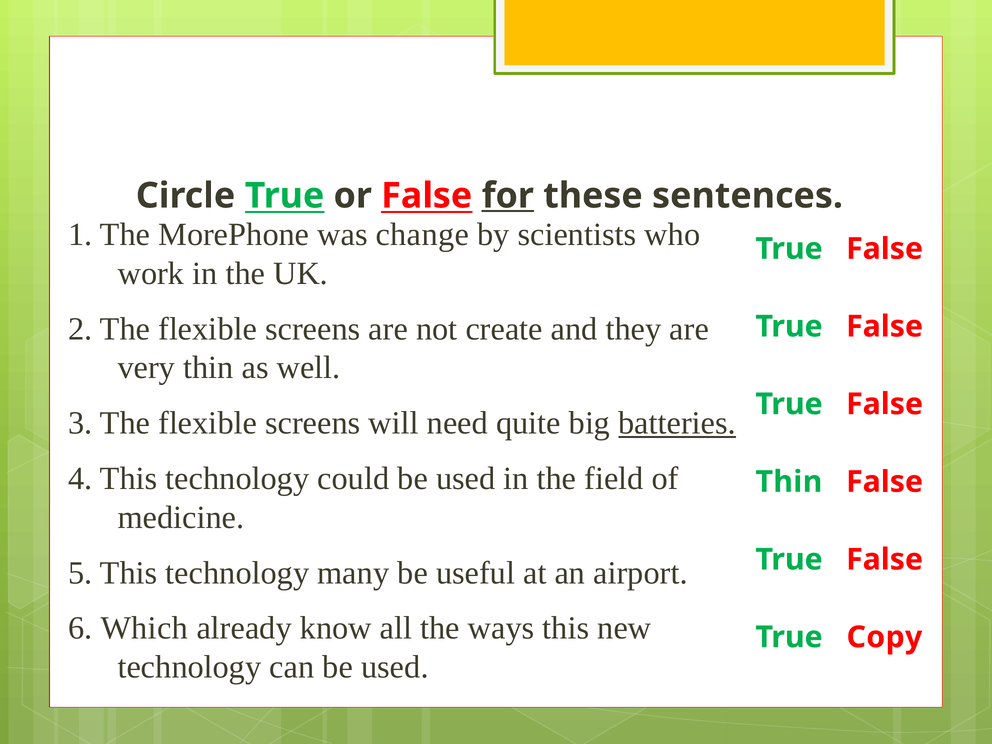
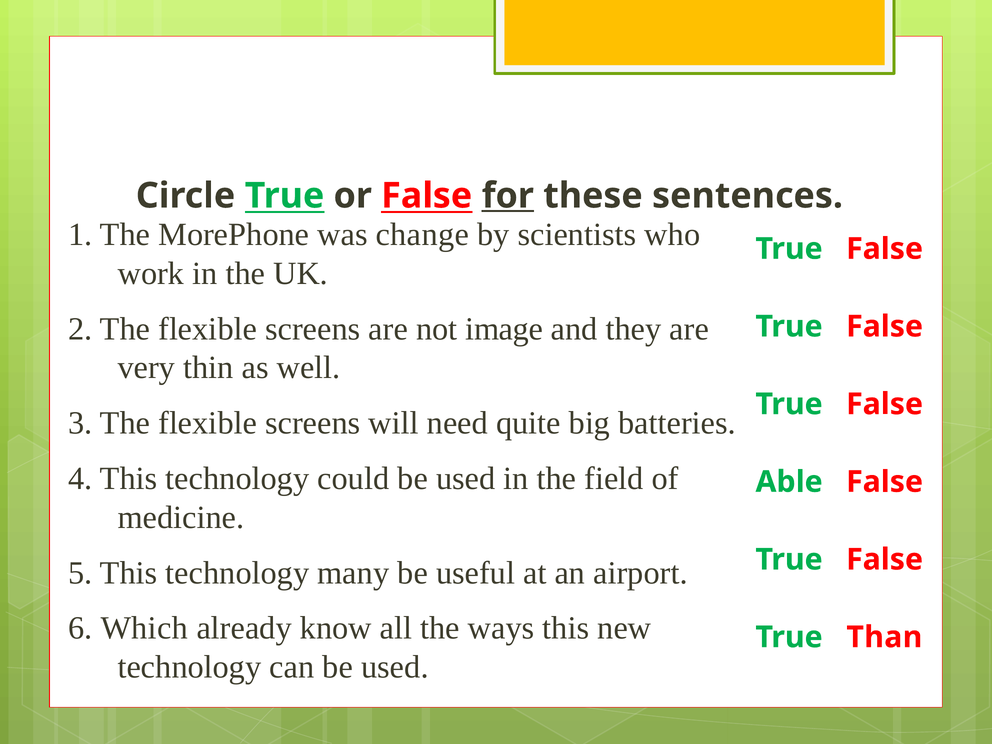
create: create -> image (504, 329)
batteries underline: present -> none (677, 423)
Thin: Thin -> Able (789, 482)
Copy: Copy -> Than (884, 637)
